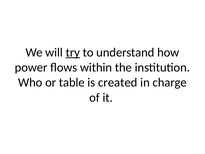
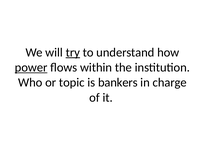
power underline: none -> present (31, 67)
table: table -> topic (72, 82)
created: created -> bankers (118, 82)
